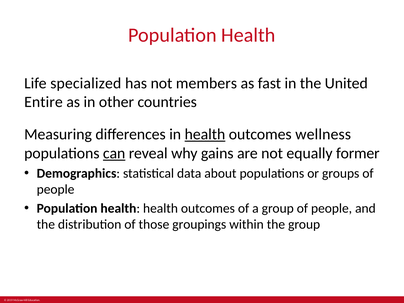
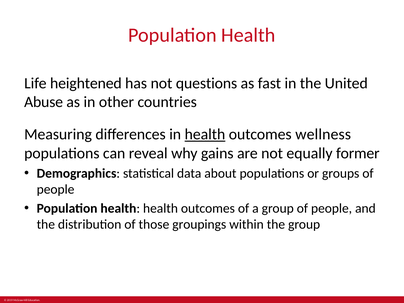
specialized: specialized -> heightened (86, 83)
members: members -> questions (207, 83)
Entire: Entire -> Abuse (44, 102)
can underline: present -> none (114, 153)
